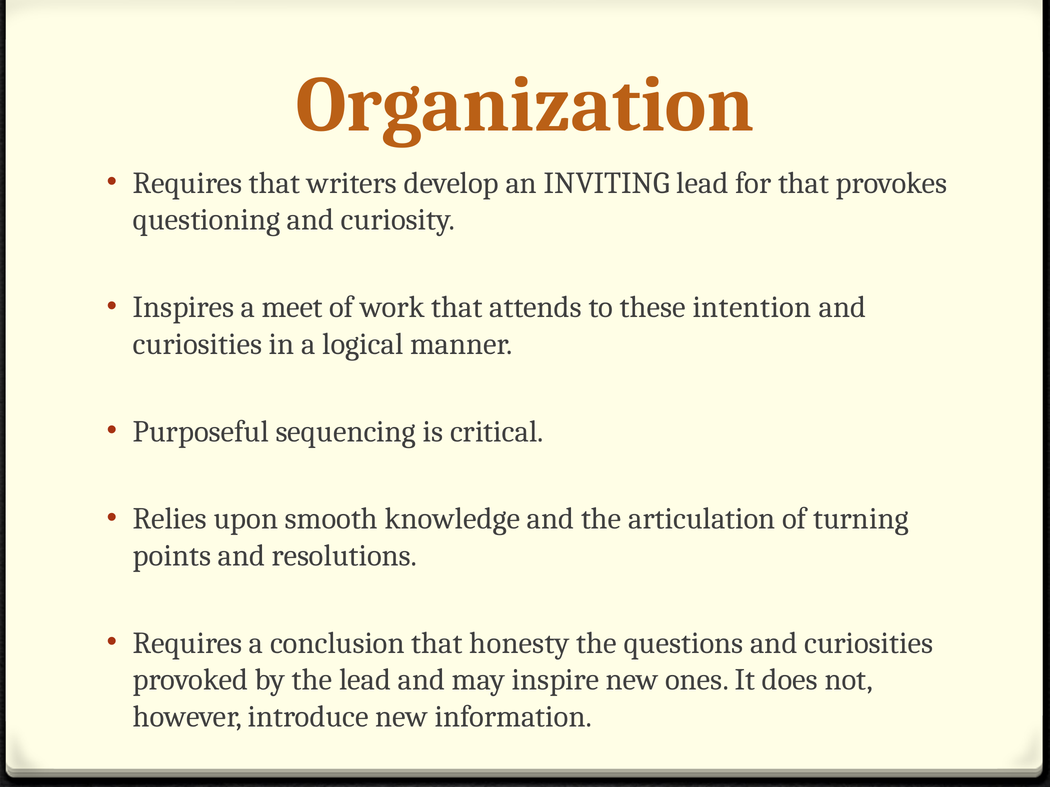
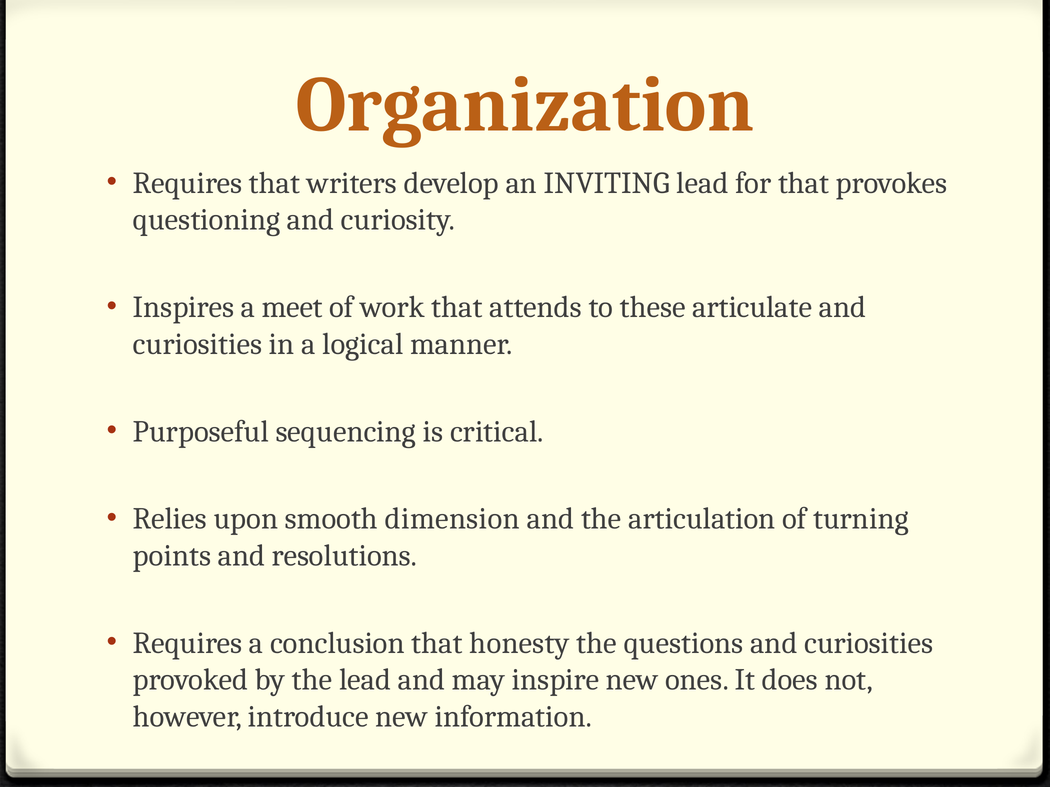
intention: intention -> articulate (752, 307)
knowledge: knowledge -> dimension (452, 519)
